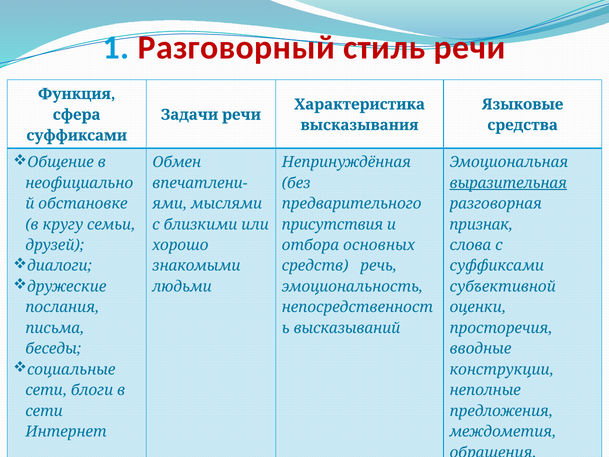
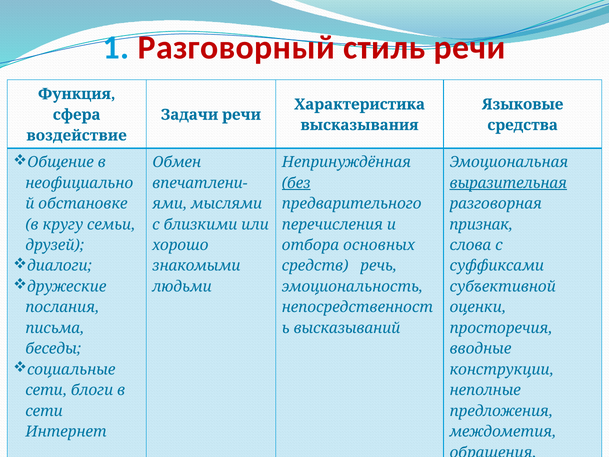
суффиксами: суффиксами -> воздействие (77, 135)
без underline: none -> present (296, 183)
присутствия: присутствия -> перечисления (332, 224)
